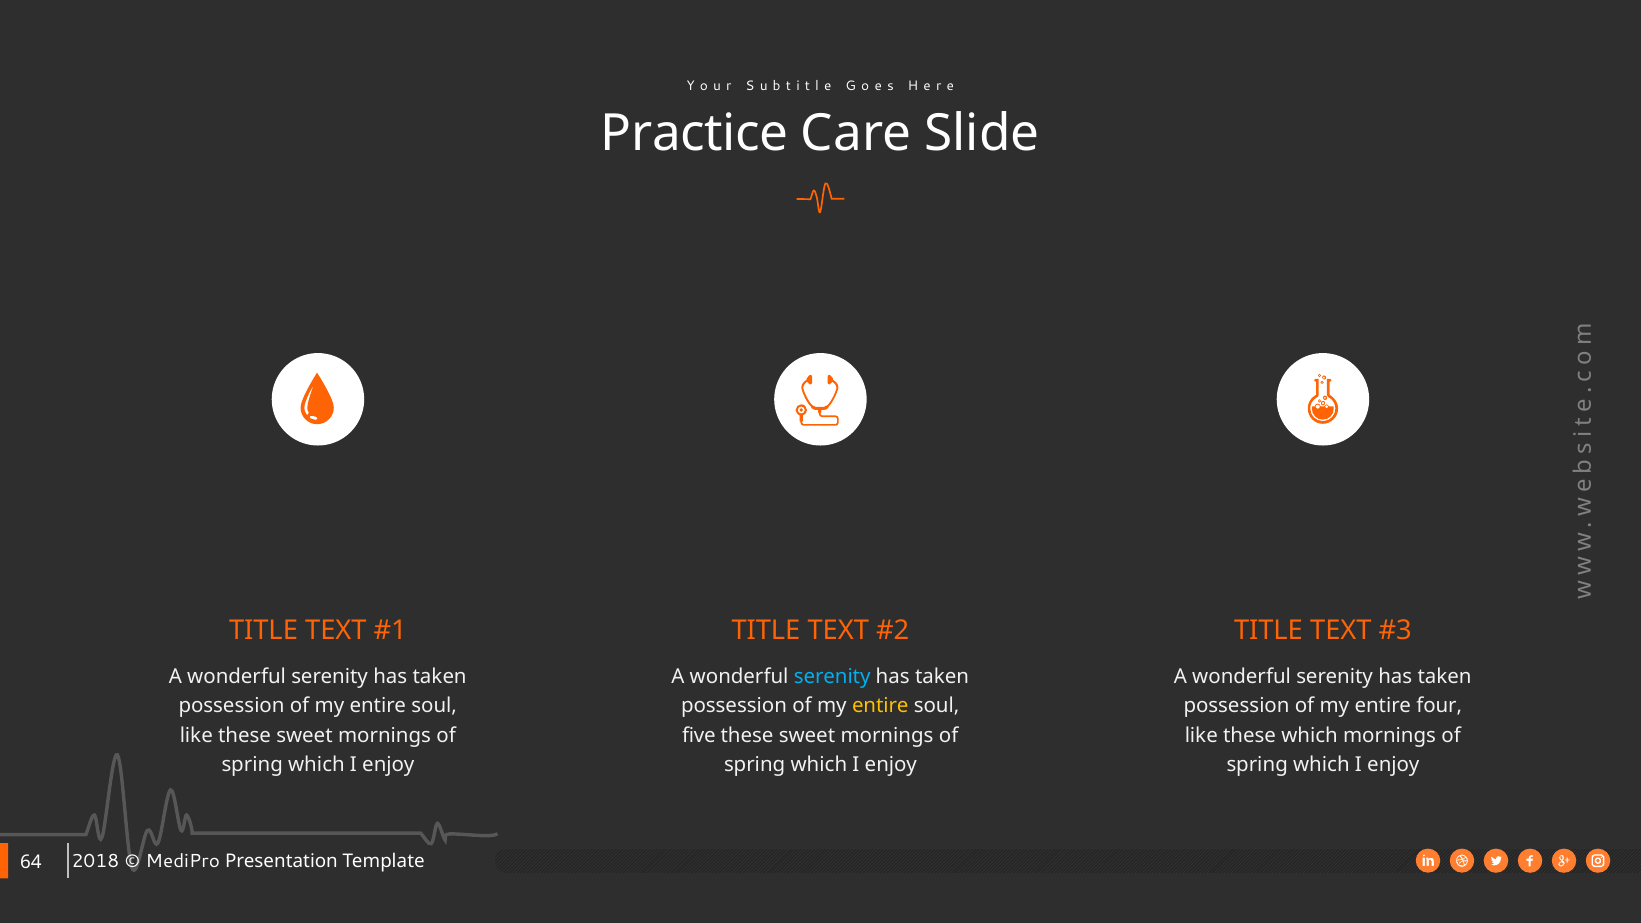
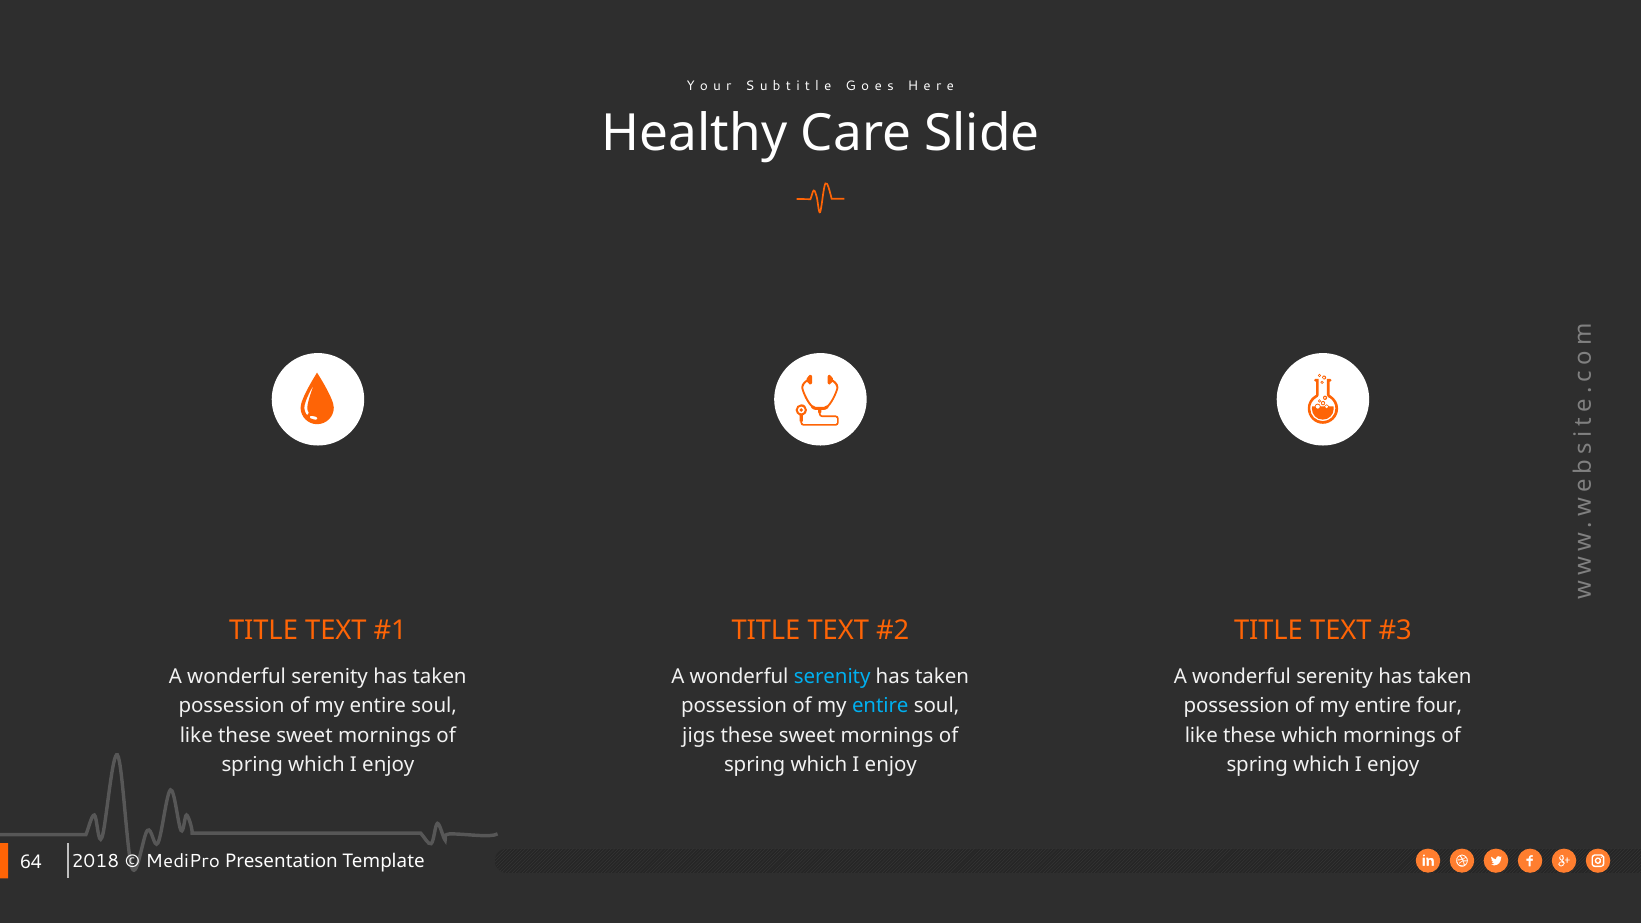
Practice: Practice -> Healthy (694, 133)
entire colour: yellow -> light blue (880, 706)
five: five -> jigs (699, 736)
